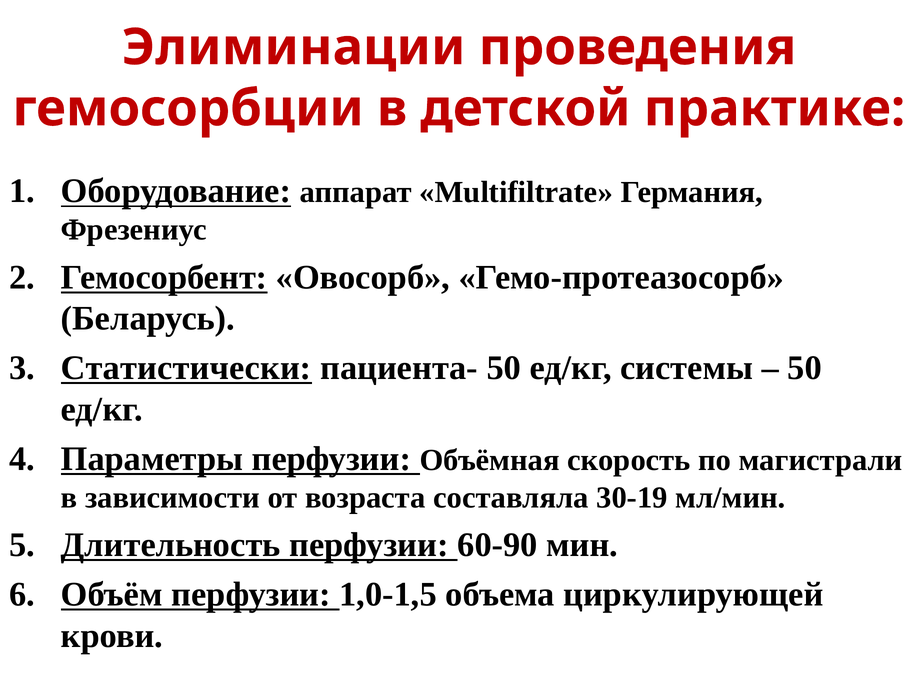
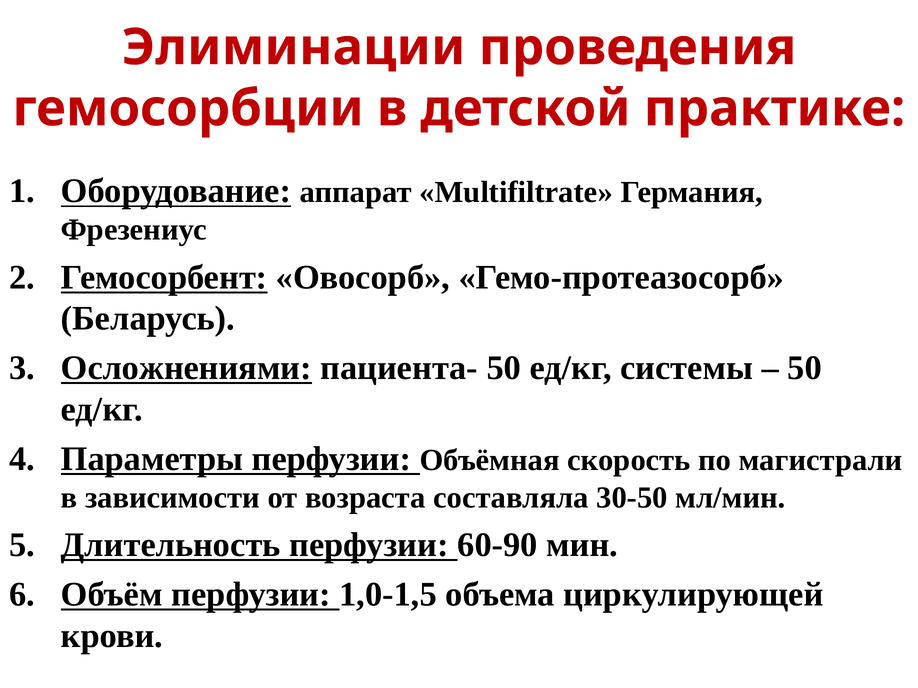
Статистически: Статистически -> Осложнениями (186, 368)
30-19: 30-19 -> 30-50 (632, 498)
